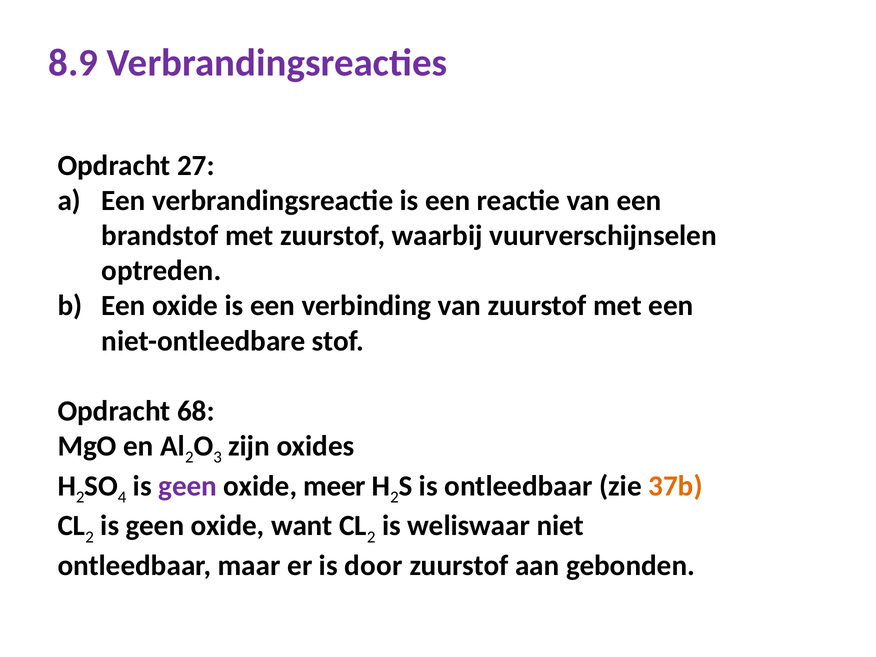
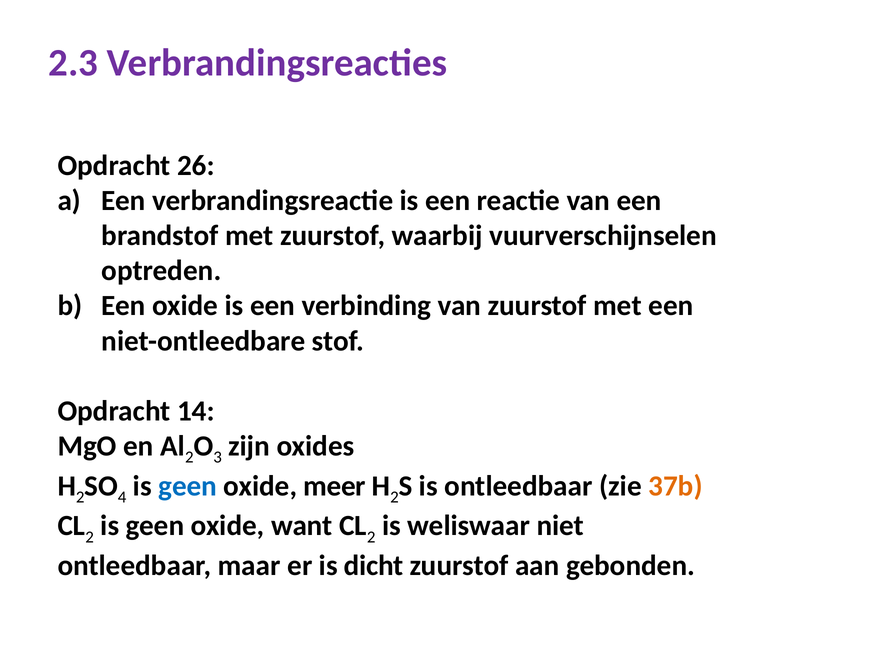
8.9: 8.9 -> 2.3 (73, 63)
27: 27 -> 26 (196, 166)
68: 68 -> 14 (196, 411)
geen colour: purple -> blue (188, 486)
door: door -> dicht (374, 566)
